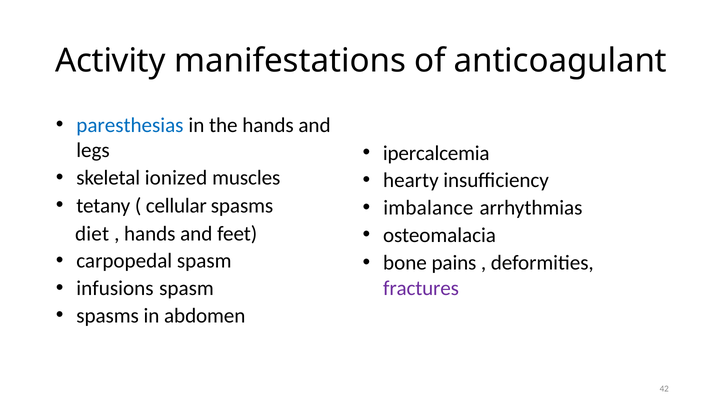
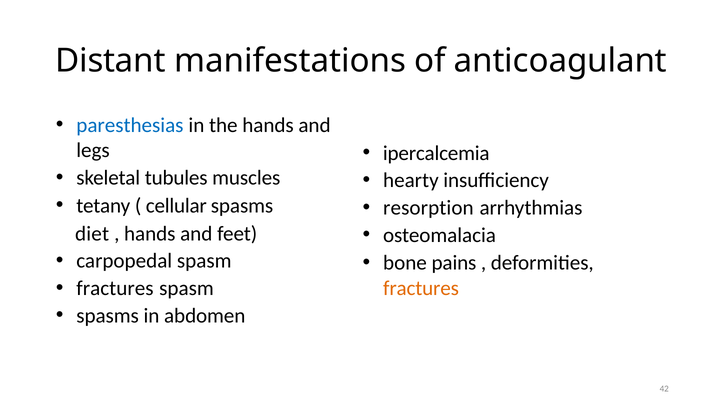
Activity: Activity -> Distant (110, 61)
ionized: ionized -> tubules (176, 178)
imbalance: imbalance -> resorption (428, 208)
infusions: infusions -> fractures (115, 288)
fractures colour: purple -> orange (421, 288)
